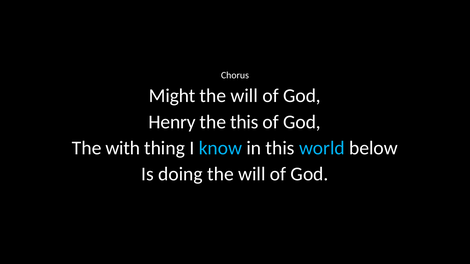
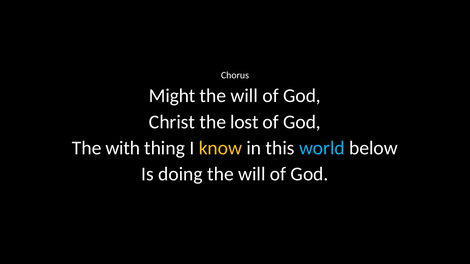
Henry: Henry -> Christ (172, 122)
the this: this -> lost (244, 122)
know colour: light blue -> yellow (220, 148)
